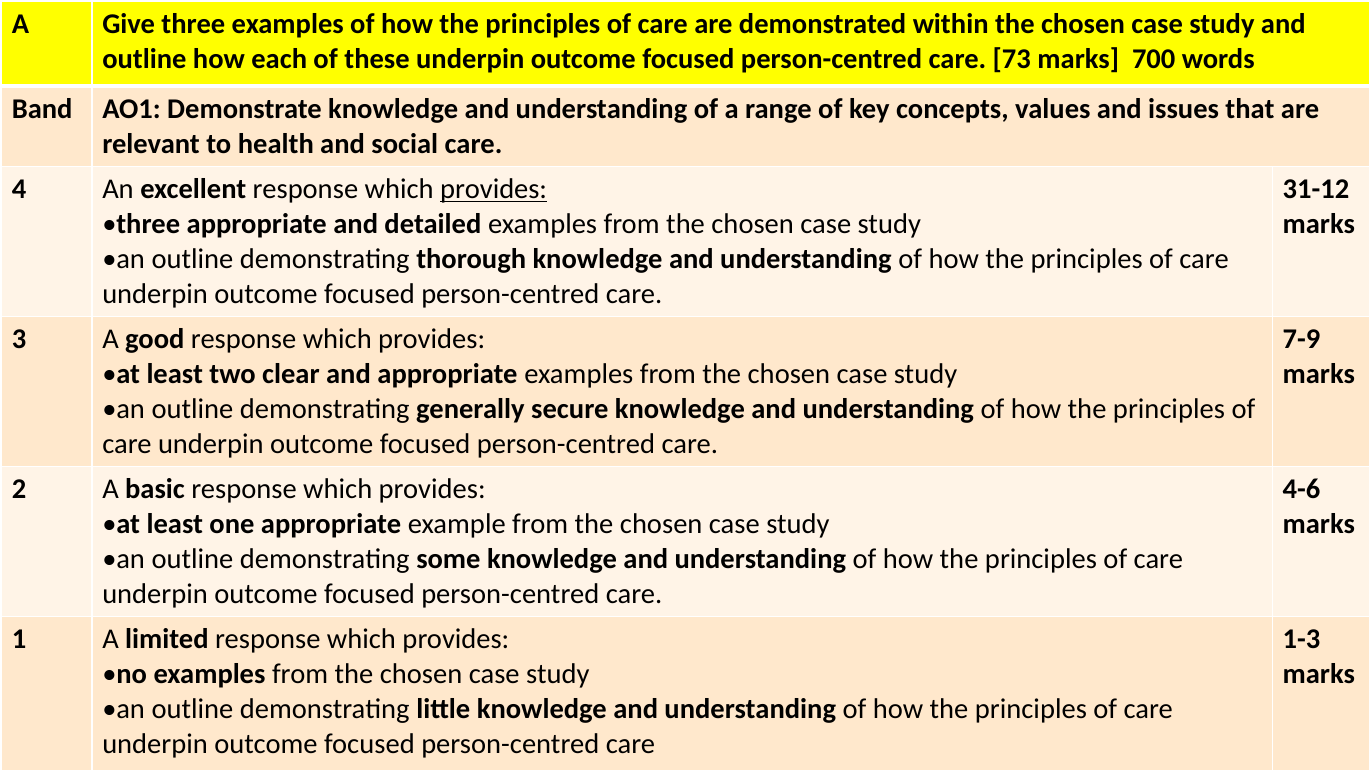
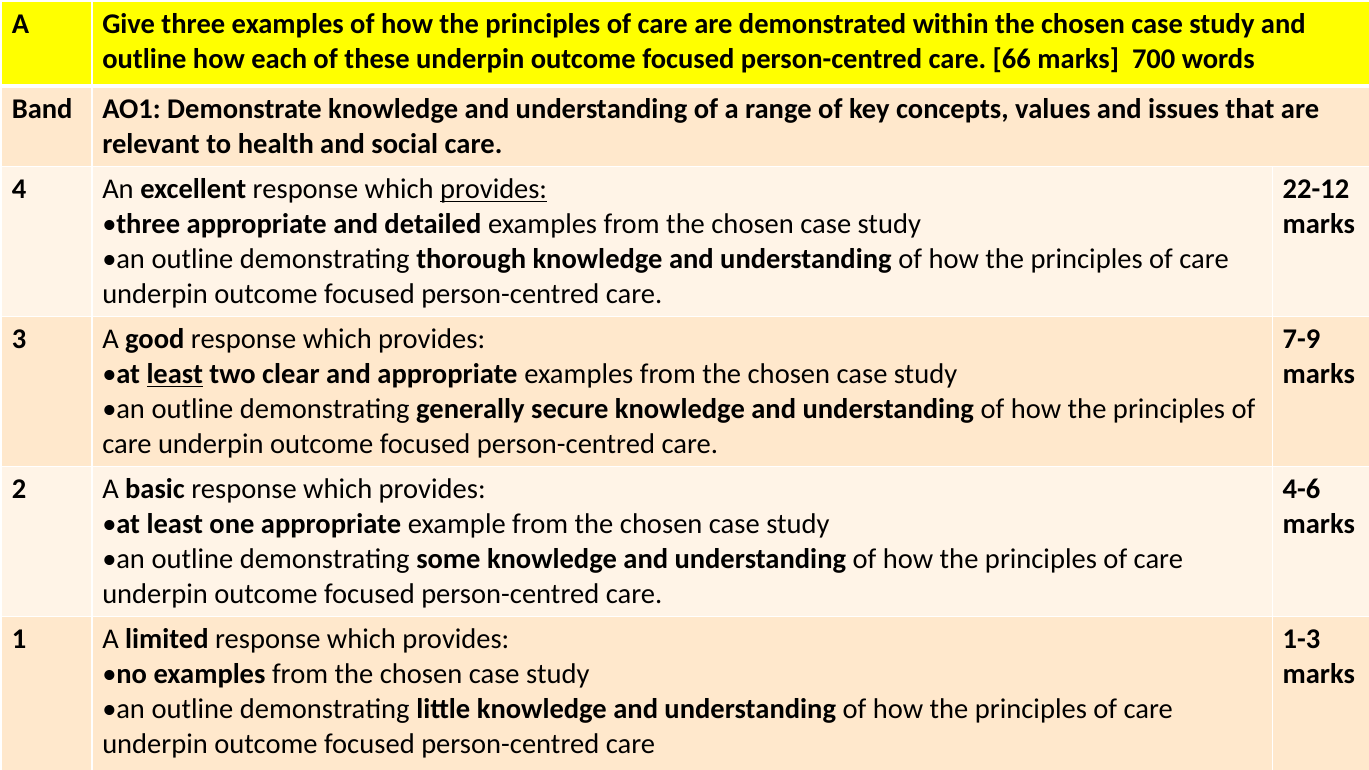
73: 73 -> 66 (1012, 59)
31-12: 31-12 -> 22-12 (1316, 189)
least underline: none -> present (175, 374)
